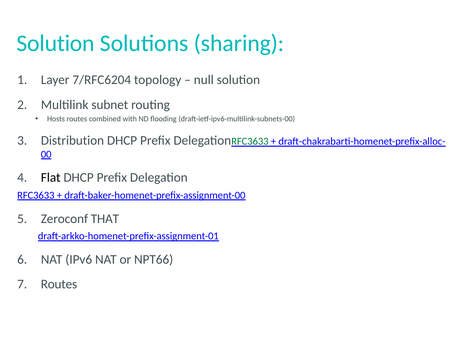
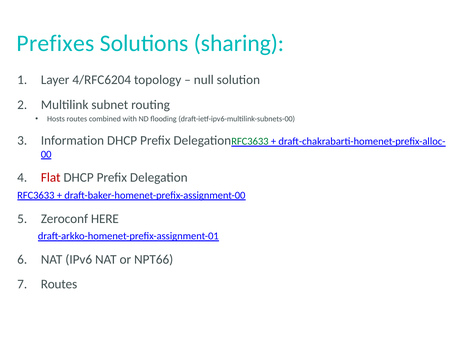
Solution: Solution -> Prefixes (55, 43)
7/RFC6204: 7/RFC6204 -> 4/RFC6204 (102, 80)
Distribution: Distribution -> Information (72, 140)
Flat colour: black -> red (51, 177)
THAT: THAT -> HERE (105, 218)
